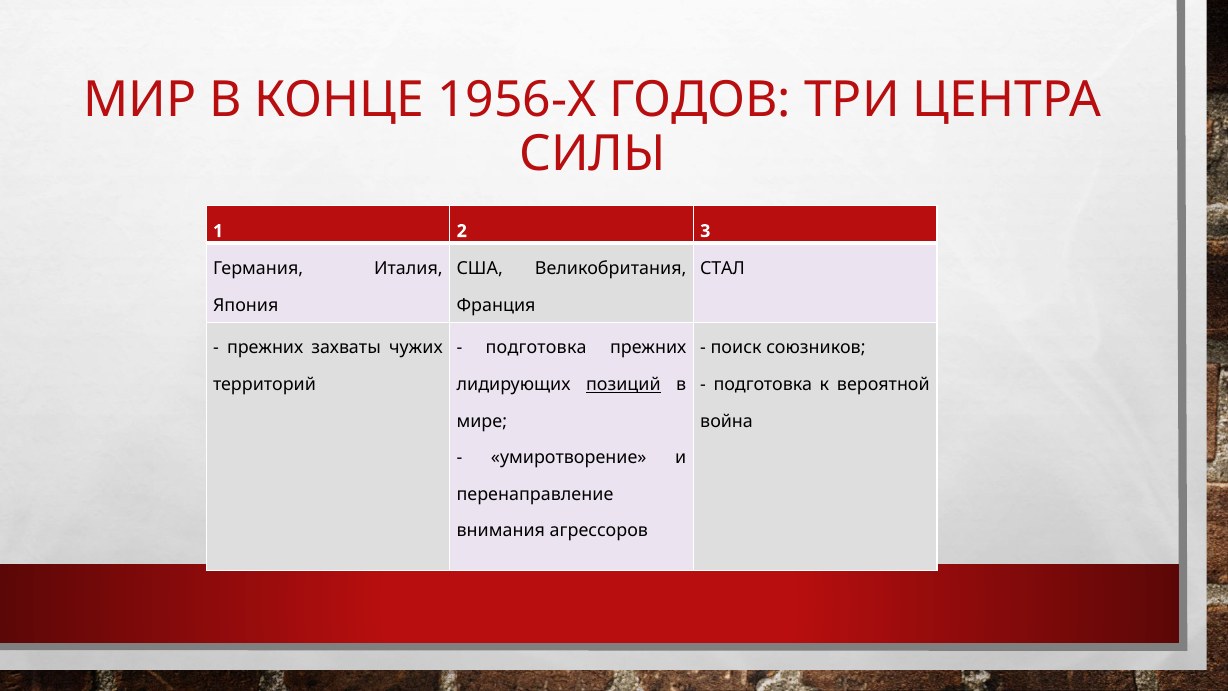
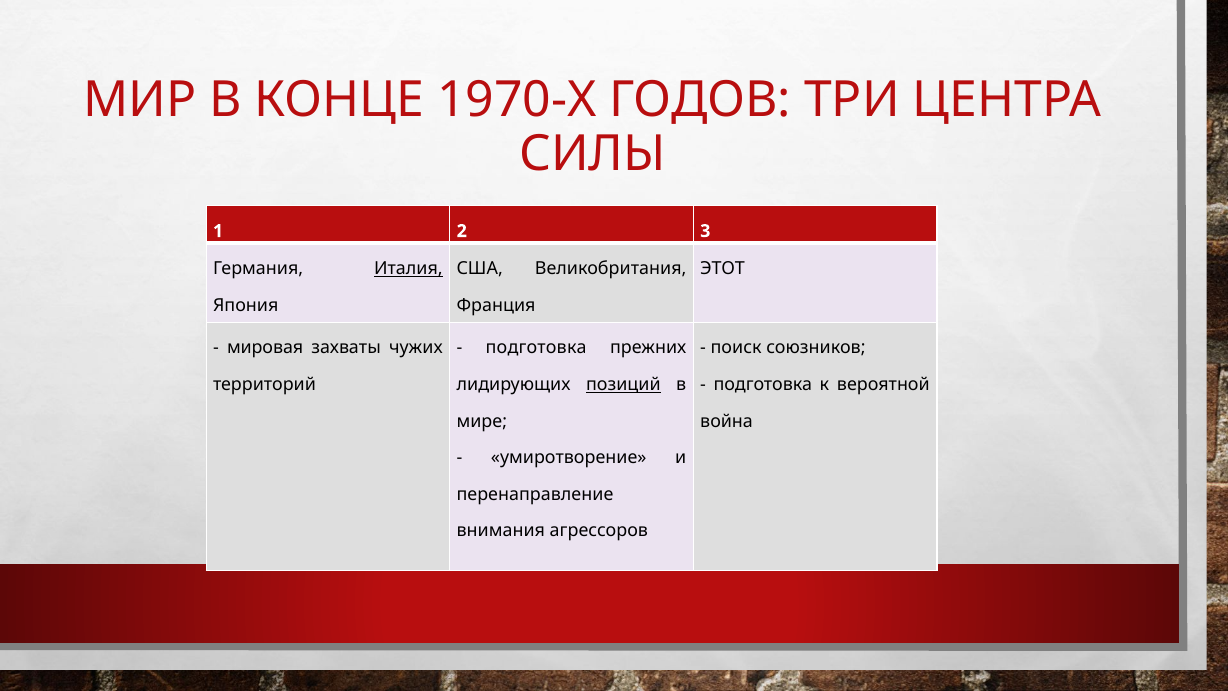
1956-Х: 1956-Х -> 1970-Х (517, 100)
Италия underline: none -> present (408, 268)
СТАЛ: СТАЛ -> ЭТОТ (723, 268)
прежних: прежних -> мировая (265, 348)
